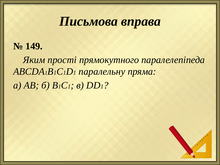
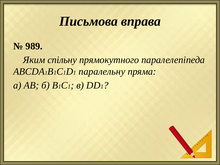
149: 149 -> 989 (34, 46)
прості: прості -> спільну (62, 60)
